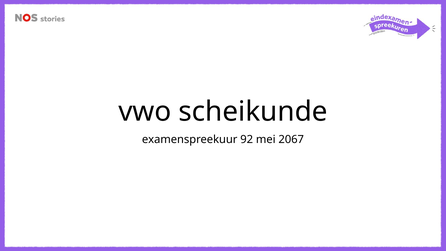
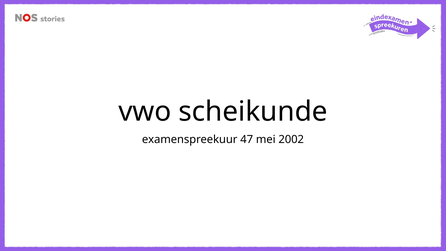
92: 92 -> 47 (247, 139)
2067: 2067 -> 2002 (291, 139)
